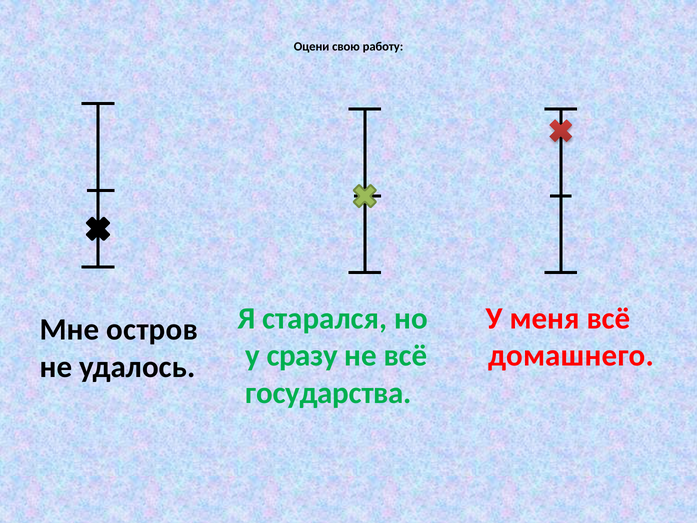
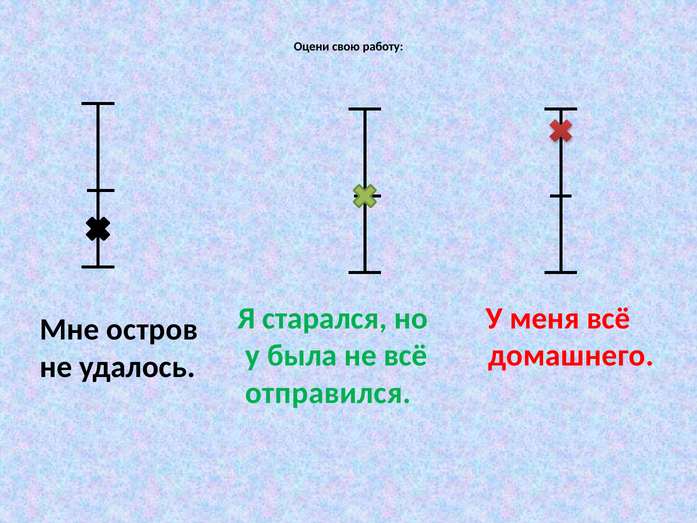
сразу: сразу -> была (302, 355)
государства: государства -> отправился (328, 393)
